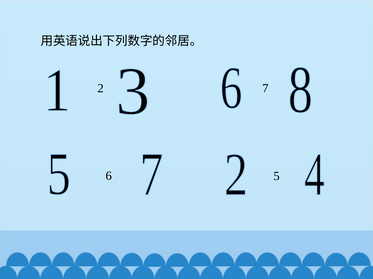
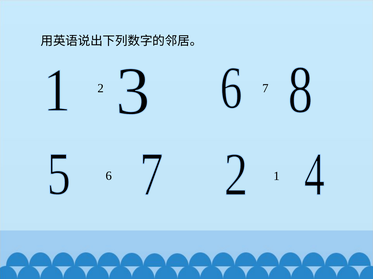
5: 5 -> 1 (277, 177)
